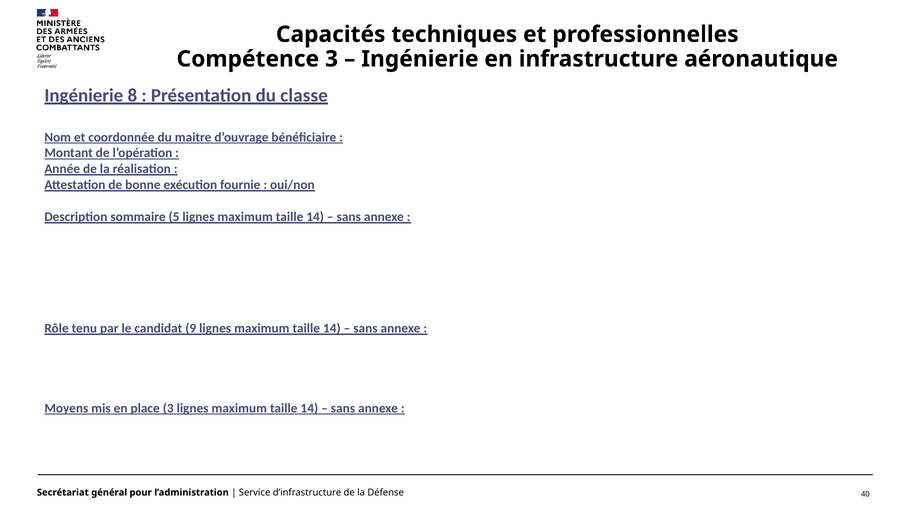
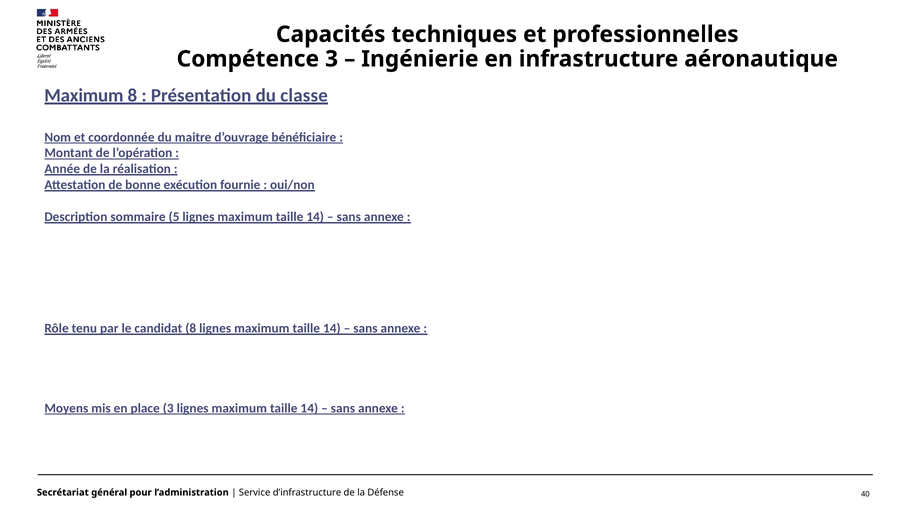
Ingénierie: Ingénierie -> Maximum (84, 95)
candidat 9: 9 -> 8 (191, 328)
